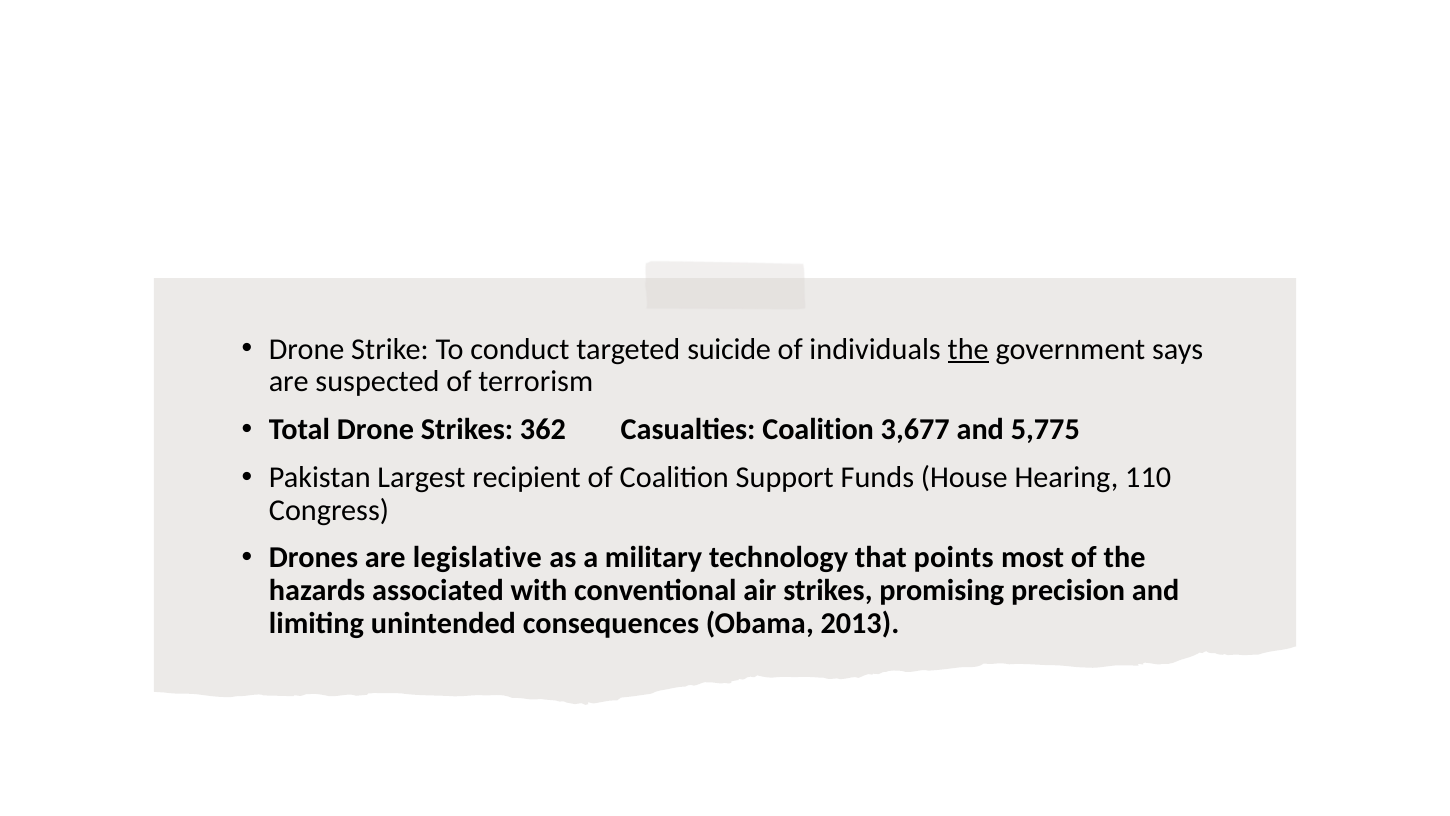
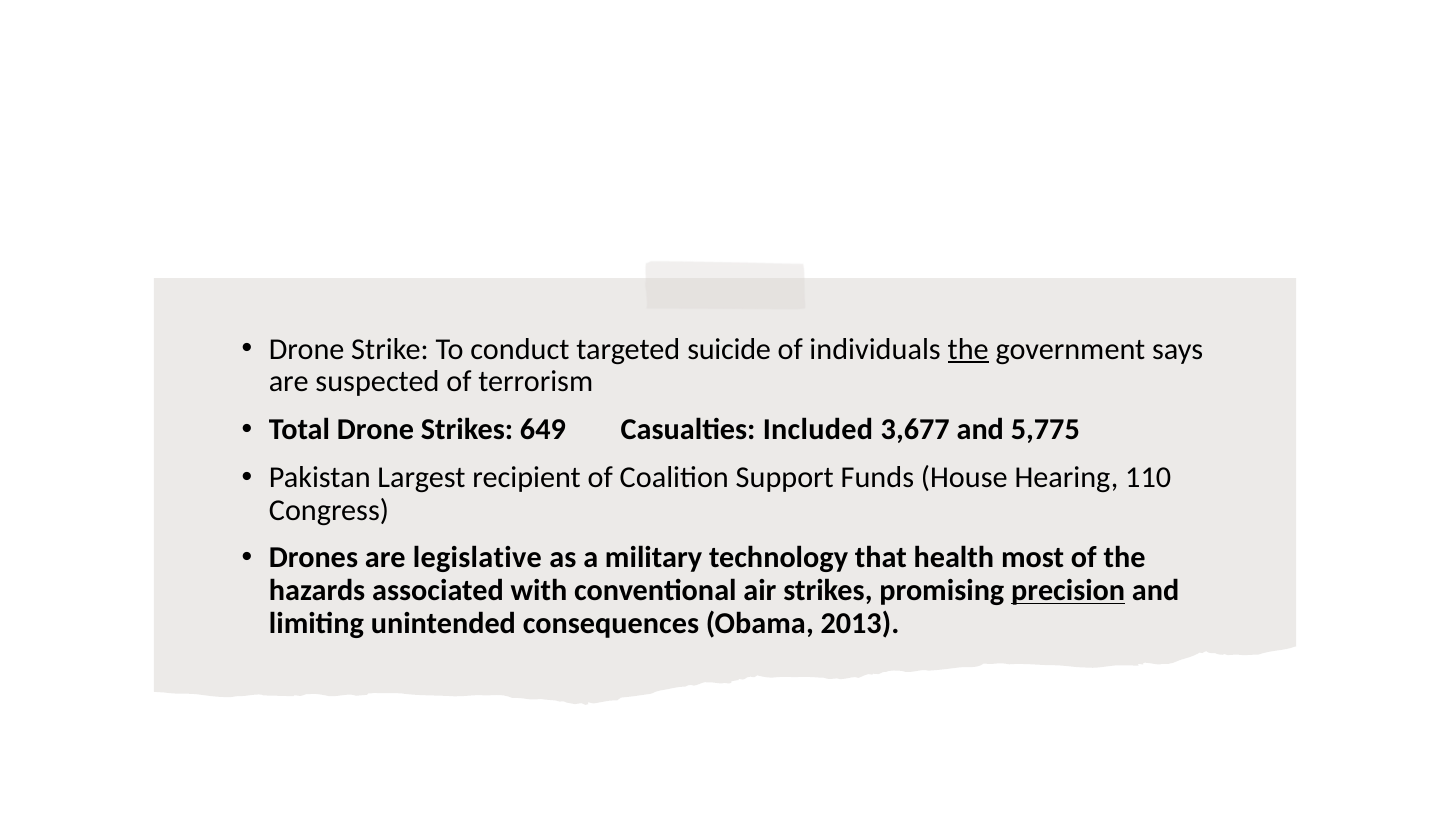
362: 362 -> 649 (543, 429)
Casualties Coalition: Coalition -> Included (818, 429)
points: points -> health (954, 558)
precision underline: none -> present (1068, 590)
